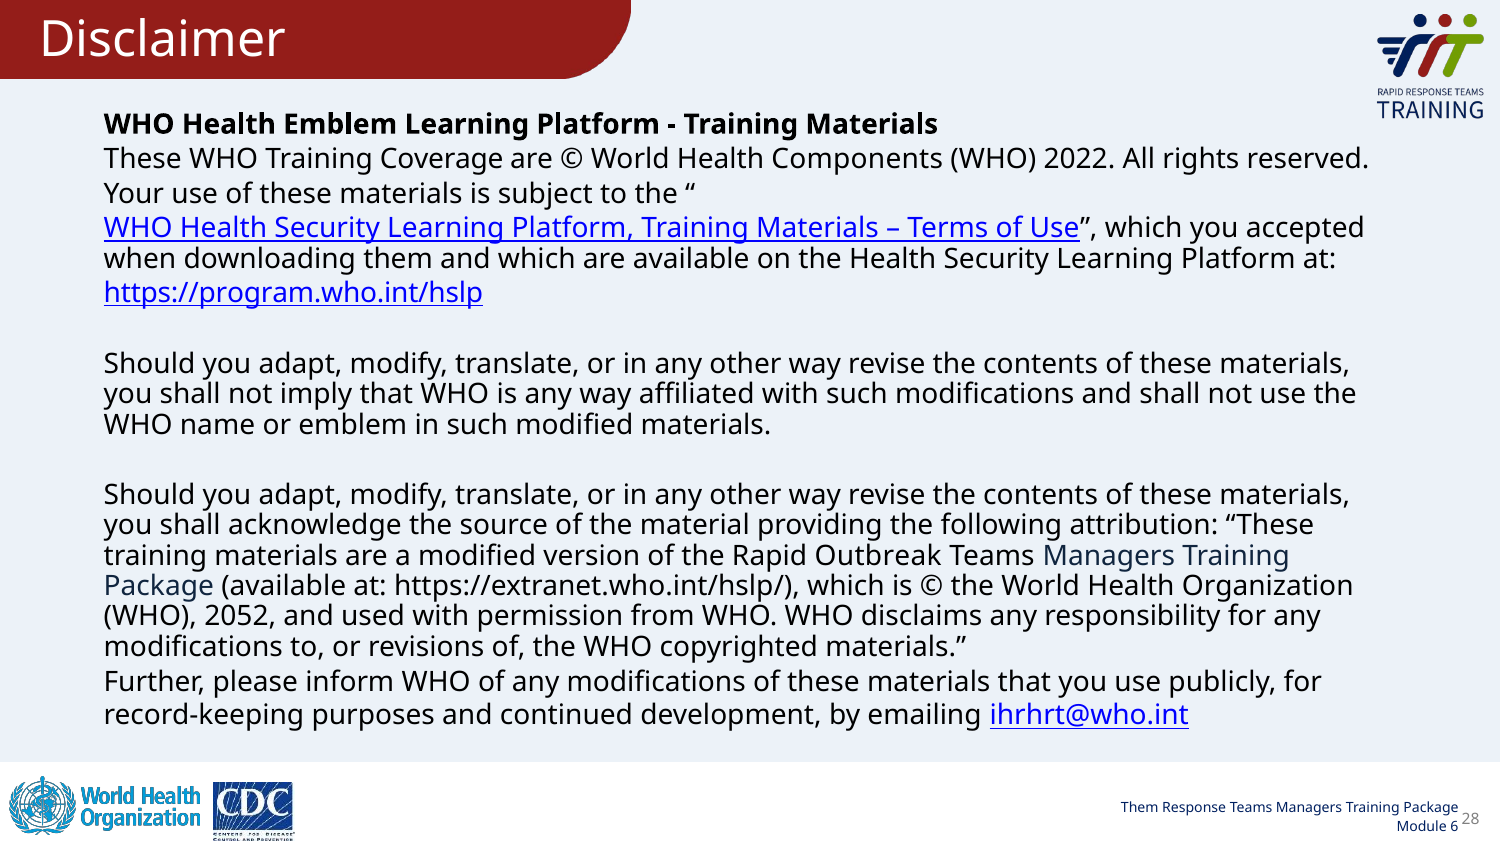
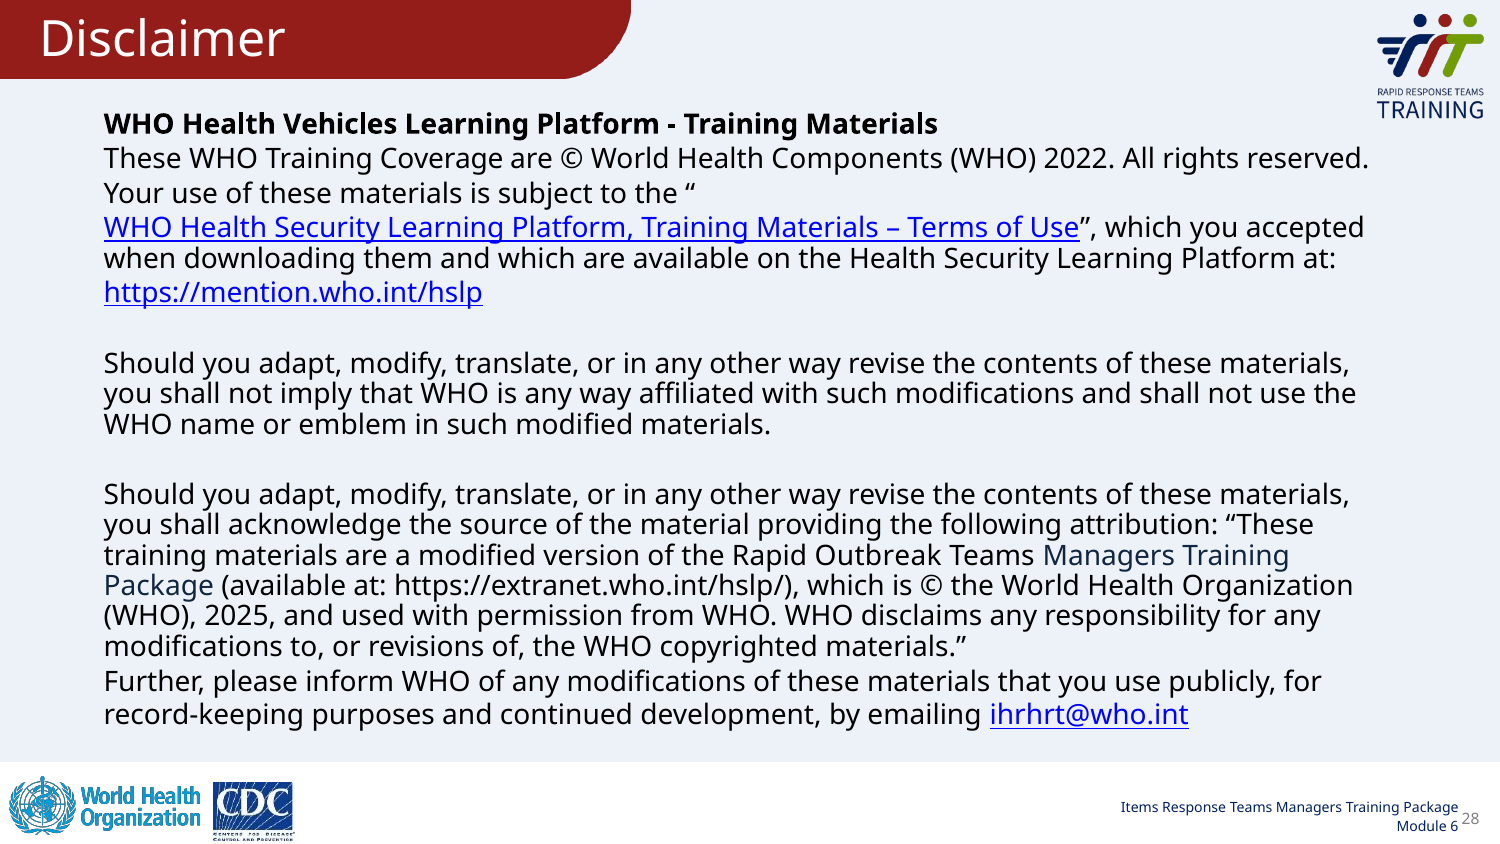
Health Emblem: Emblem -> Vehicles (340, 124)
https://program.who.int/hslp: https://program.who.int/hslp -> https://mention.who.int/hslp (293, 293)
2052: 2052 -> 2025 (240, 616)
Them: Them -> Items (1140, 807)
